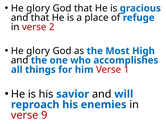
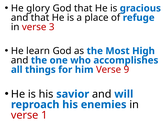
2: 2 -> 3 (52, 27)
glory: glory -> learn (38, 51)
1: 1 -> 9 (126, 70)
9: 9 -> 1 (44, 116)
